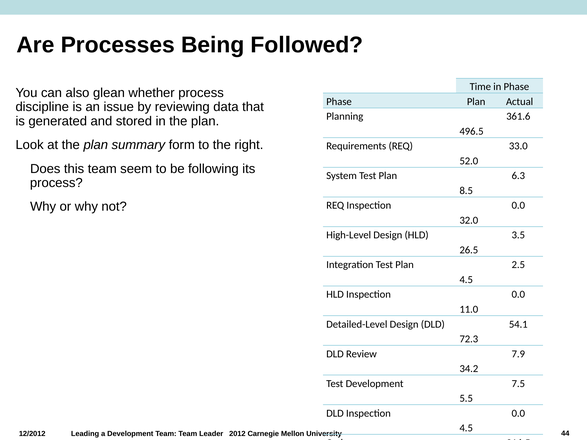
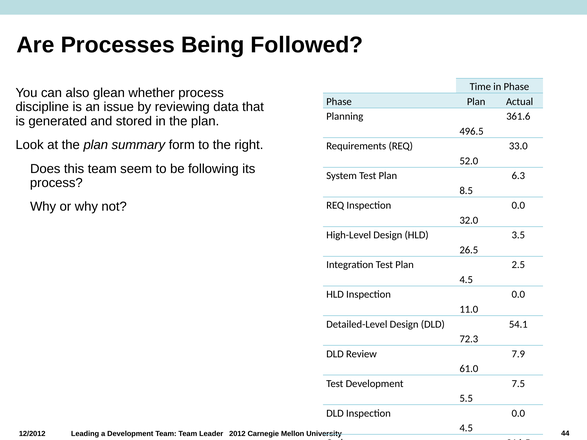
34.2: 34.2 -> 61.0 (469, 369)
